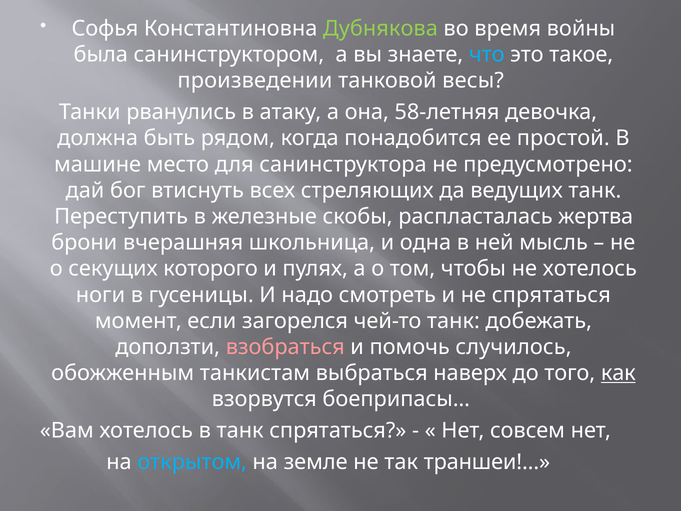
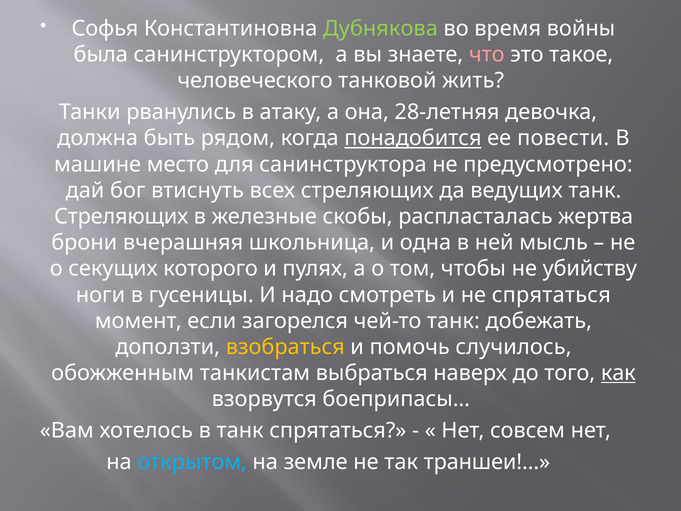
что colour: light blue -> pink (487, 55)
произведении: произведении -> человеческого (255, 81)
весы: весы -> жить (473, 81)
58-летняя: 58-летняя -> 28-летняя (447, 112)
понадобится underline: none -> present (413, 138)
простой: простой -> повести (563, 138)
Переступить: Переступить -> Стреляющих (121, 216)
не хотелось: хотелось -> убийству (590, 269)
взобраться colour: pink -> yellow (285, 347)
